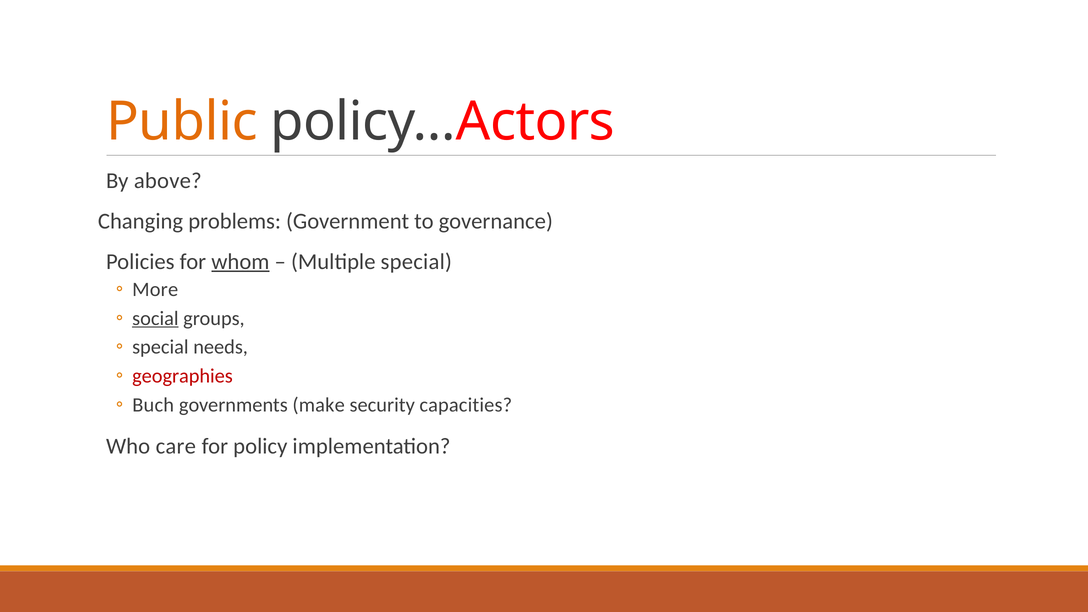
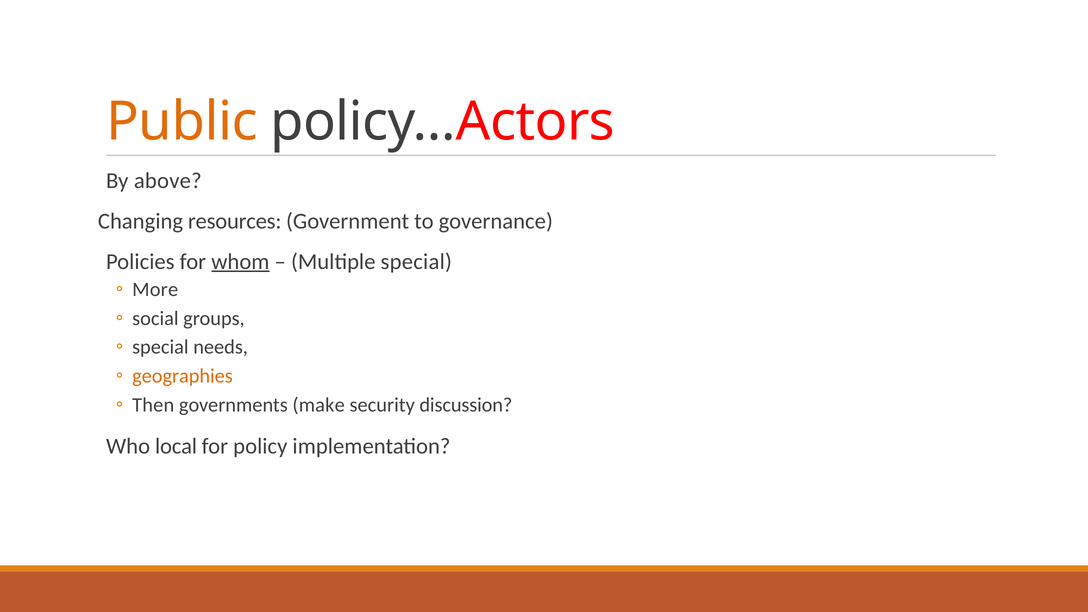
problems: problems -> resources (235, 221)
social underline: present -> none (155, 318)
geographies colour: red -> orange (182, 376)
Buch: Buch -> Then (153, 405)
capacities: capacities -> discussion (466, 405)
care: care -> local (176, 446)
